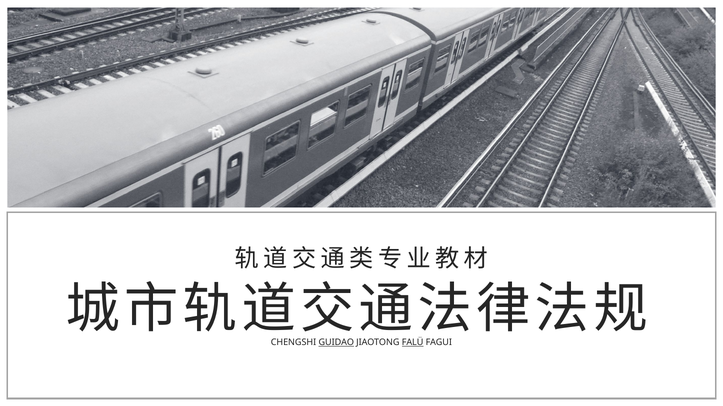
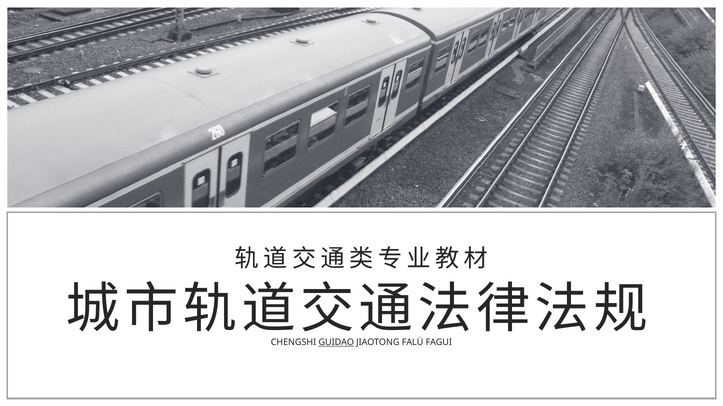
FALÜ underline: present -> none (413, 343)
